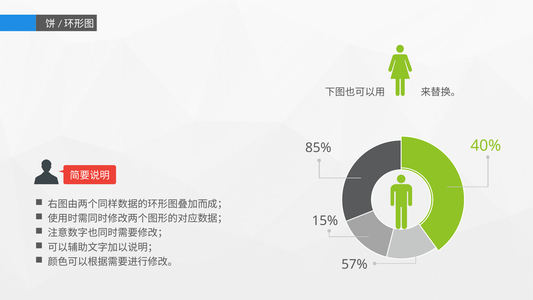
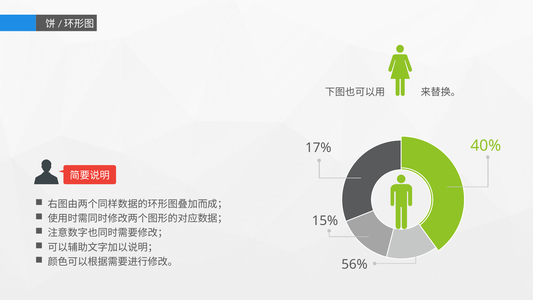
85%: 85% -> 17% (318, 148)
57%: 57% -> 56% (355, 264)
